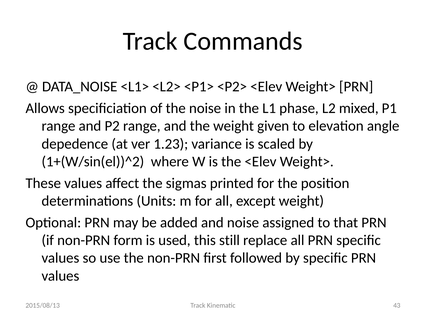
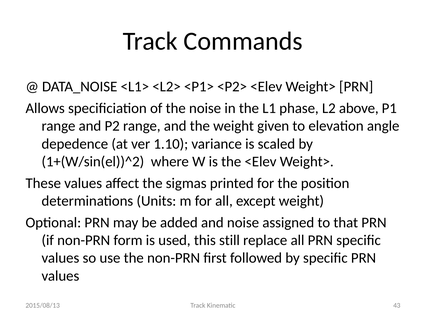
mixed: mixed -> above (359, 108)
1.23: 1.23 -> 1.10 (171, 144)
